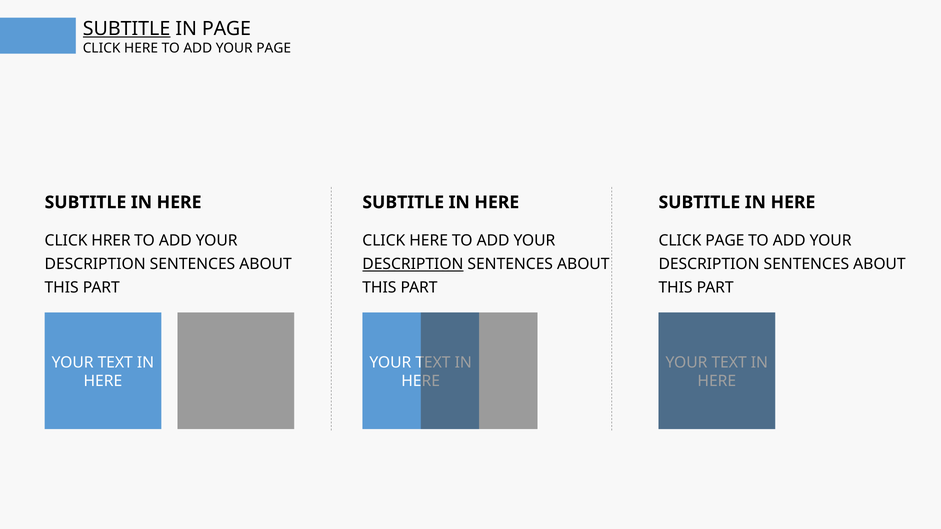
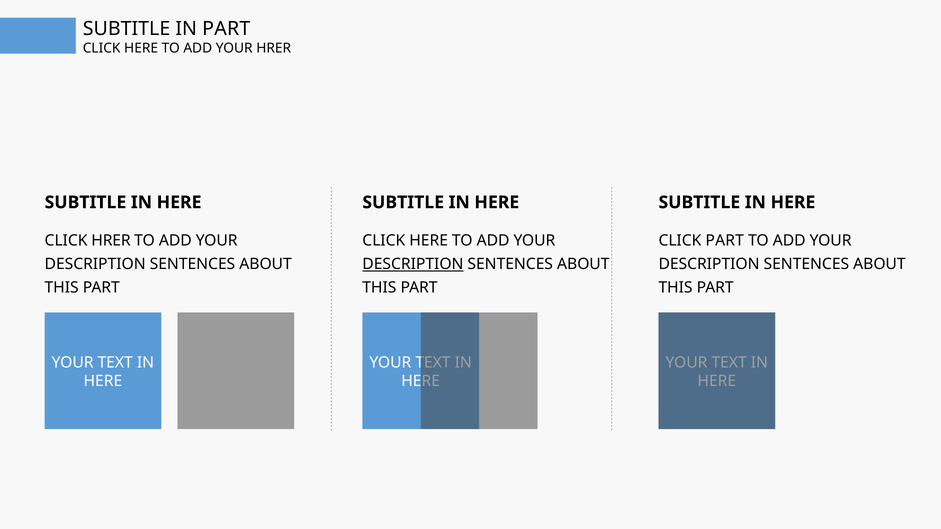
SUBTITLE underline: present -> none (127, 29)
IN PAGE: PAGE -> PART (226, 29)
YOUR PAGE: PAGE -> HRER (274, 48)
CLICK PAGE: PAGE -> PART (725, 241)
